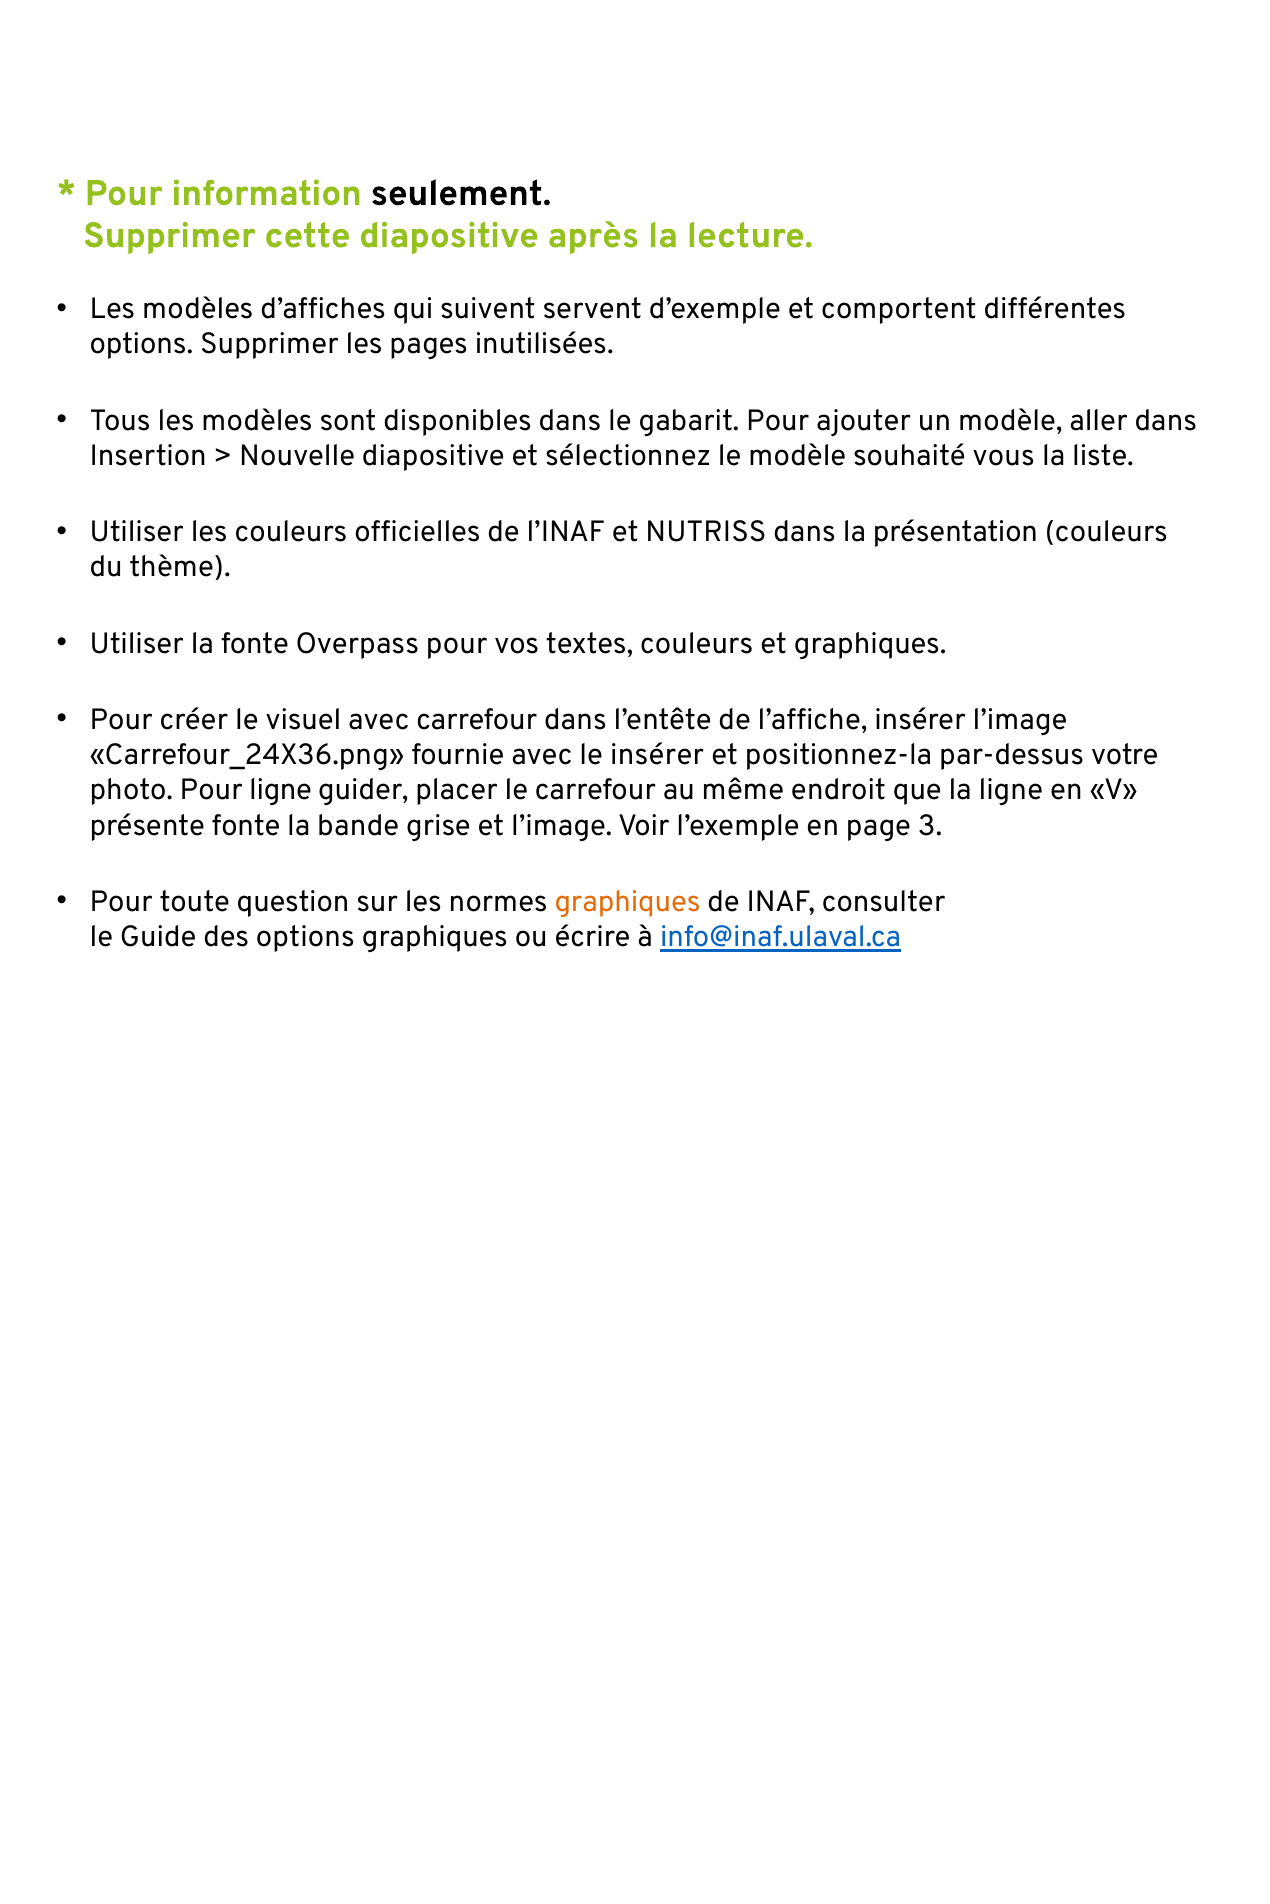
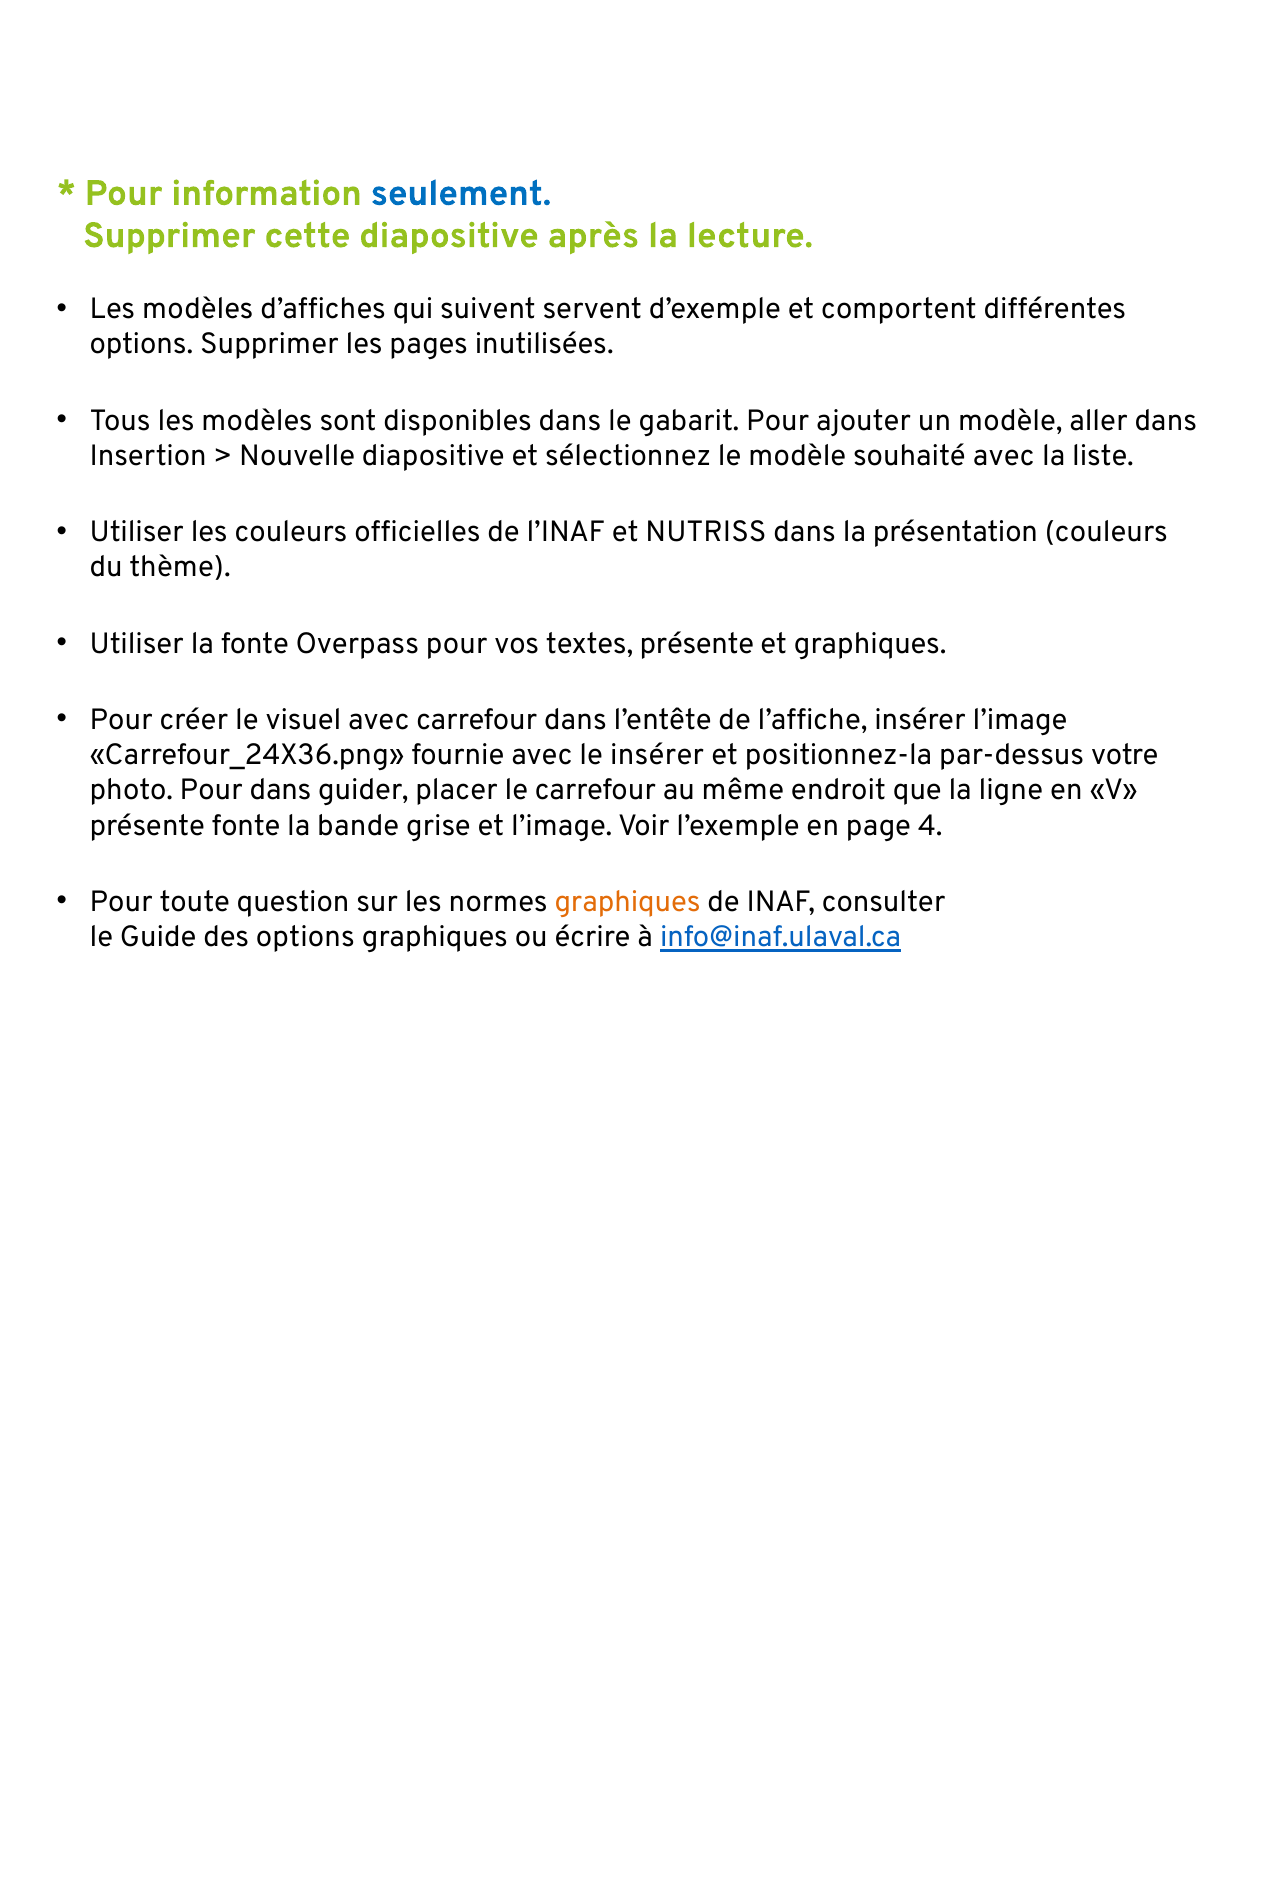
seulement colour: black -> blue (461, 193)
souhaité vous: vous -> avec (1004, 456)
textes couleurs: couleurs -> présente (697, 644)
Pour ligne: ligne -> dans (281, 791)
3: 3 -> 4 (930, 826)
